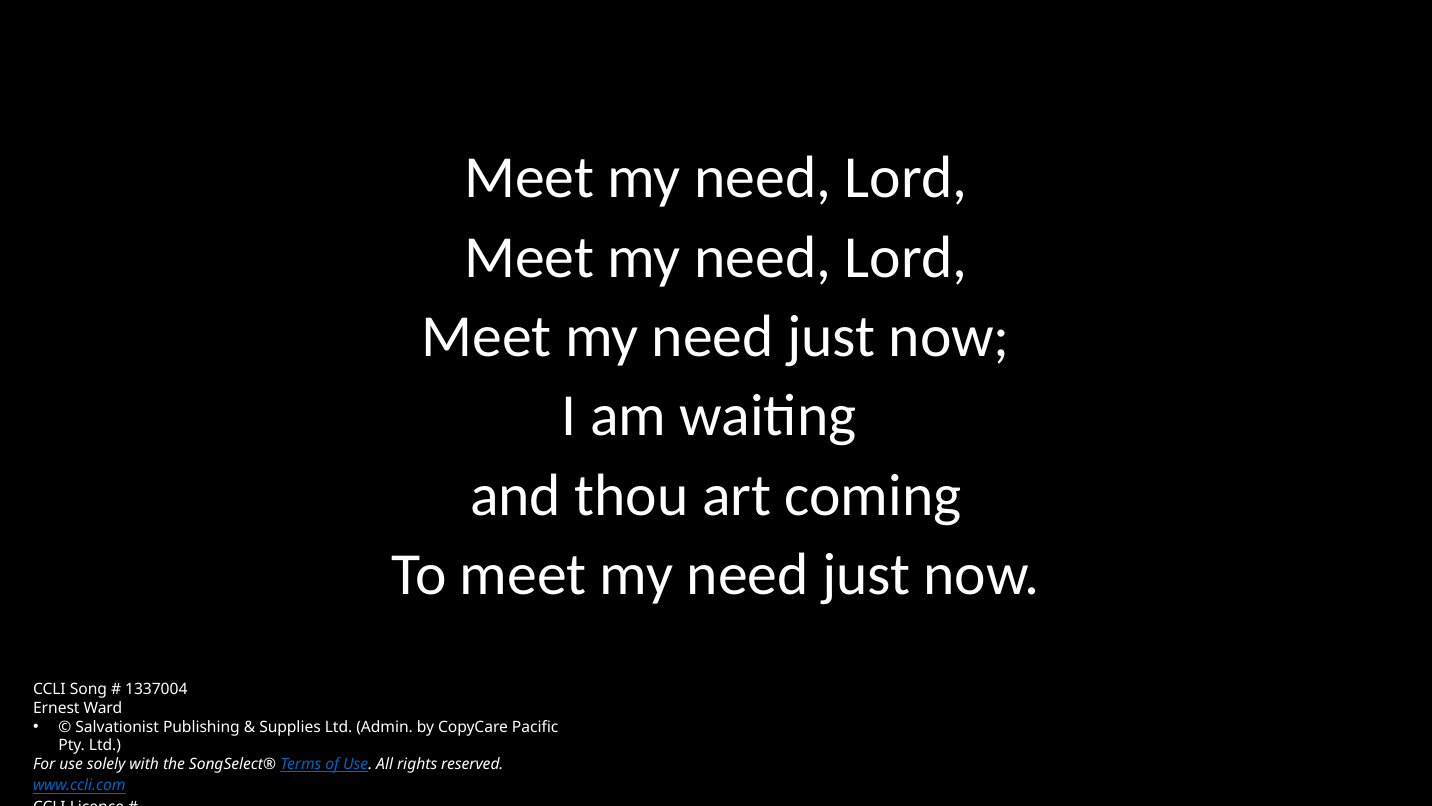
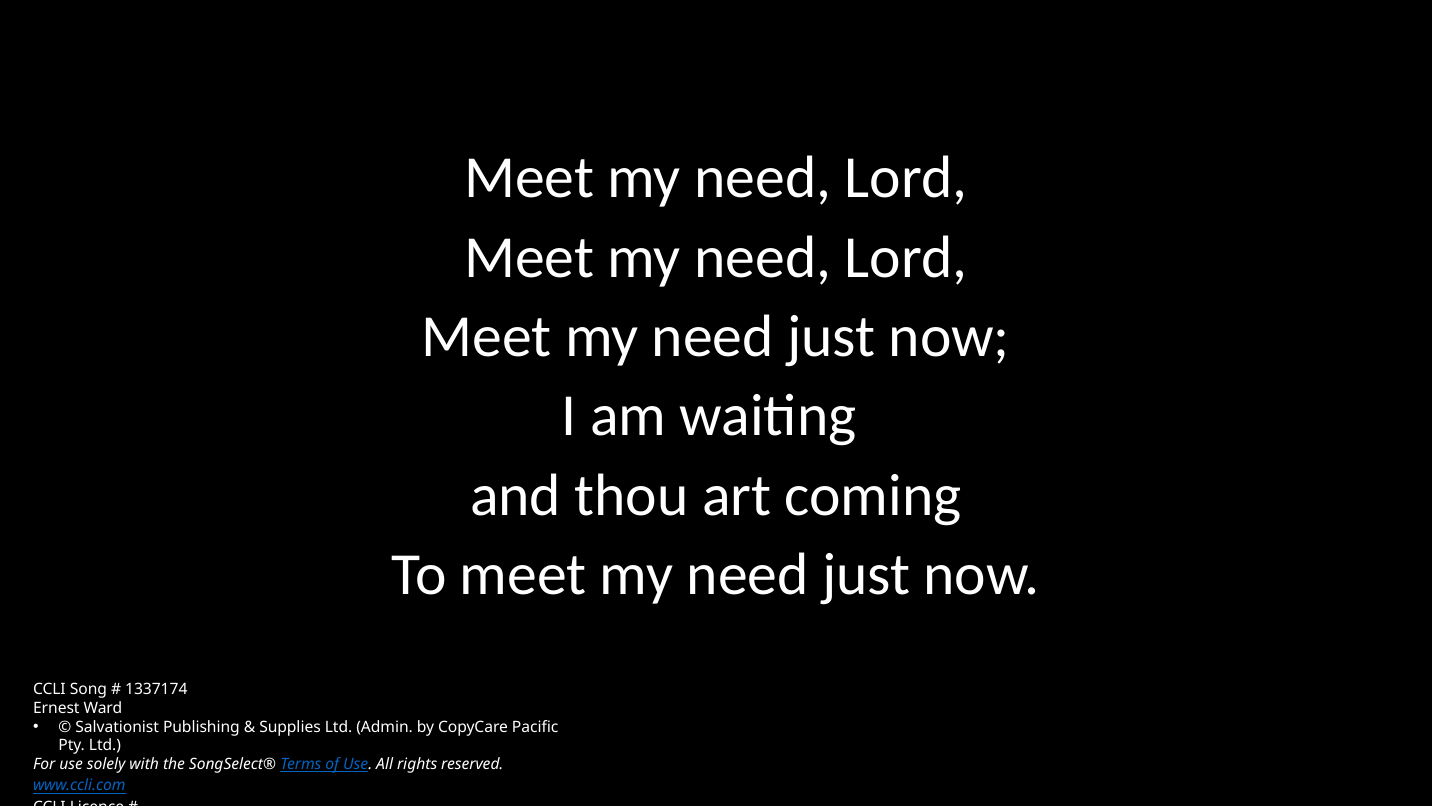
1337004: 1337004 -> 1337174 (156, 689)
